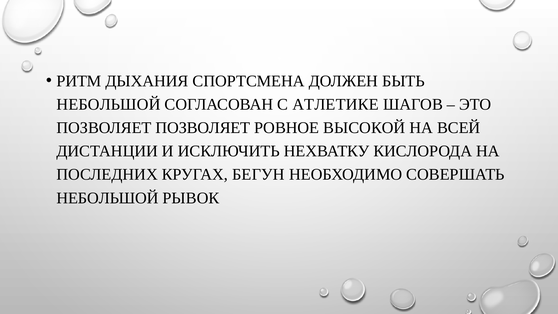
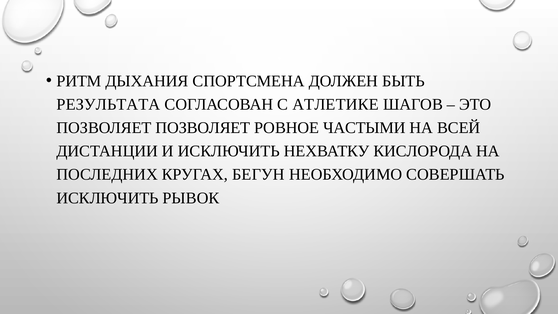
НЕБОЛЬШОЙ: НЕБОЛЬШОЙ -> РЕЗУЛЬТАТА (108, 104)
ВЫСОКОЙ: ВЫСОКОЙ -> ЧАСТЫМИ (364, 128)
НЕБОЛЬШОЙ: НЕБОЛЬШОЙ -> ИСКЛЮЧИТЬ (108, 198)
